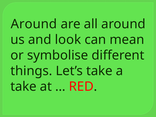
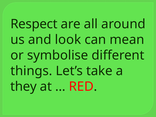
Around: Around -> Respect (34, 24)
take: take -> they (24, 86)
